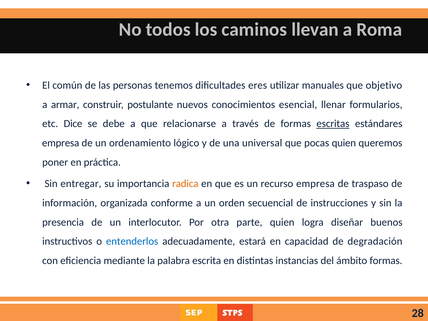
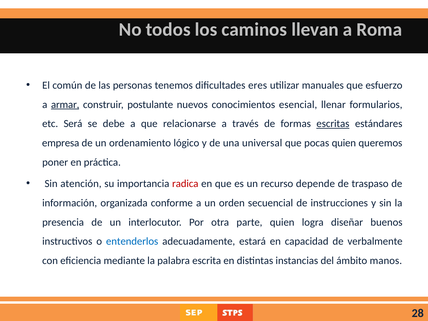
objetivo: objetivo -> esfuerzo (384, 85)
armar underline: none -> present (65, 104)
Dice: Dice -> Será (73, 124)
entregar: entregar -> atención (81, 184)
radica colour: orange -> red (185, 184)
recurso empresa: empresa -> depende (315, 184)
degradación: degradación -> verbalmente (375, 241)
ámbito formas: formas -> manos (386, 261)
